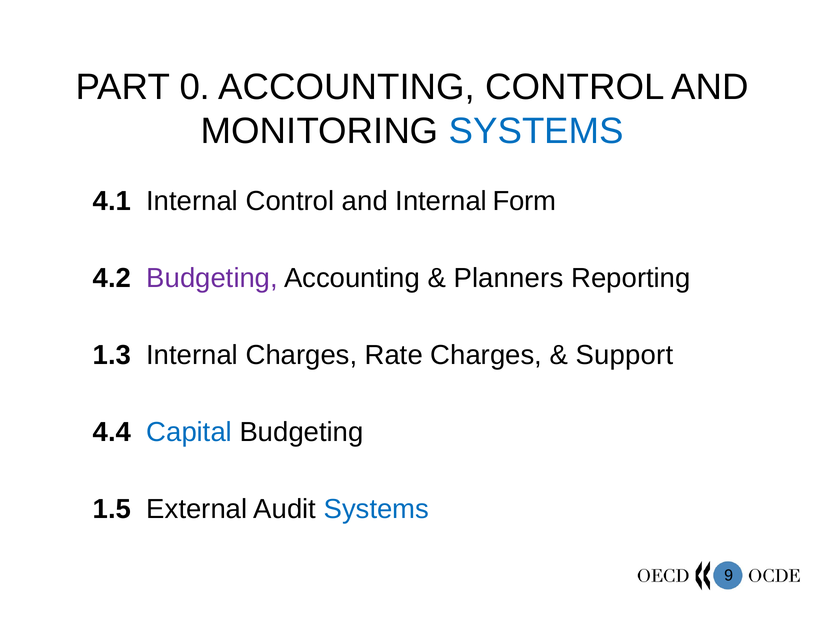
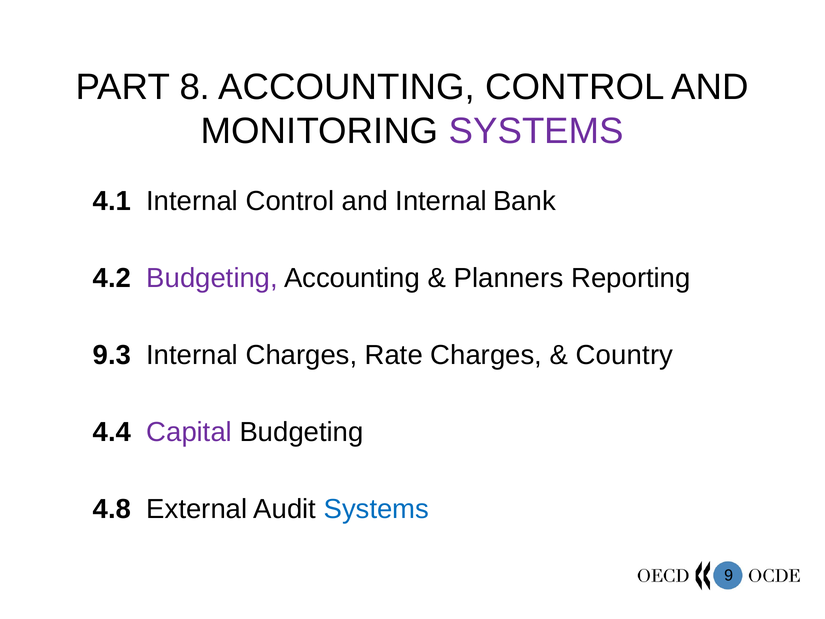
0: 0 -> 8 (195, 87)
SYSTEMS colour: blue -> purple (536, 131)
Form: Form -> Bank (524, 201)
1.3: 1.3 -> 9.3 (112, 355)
Support: Support -> Country (624, 355)
Capital colour: blue -> purple (189, 432)
1.5: 1.5 -> 4.8 (112, 509)
